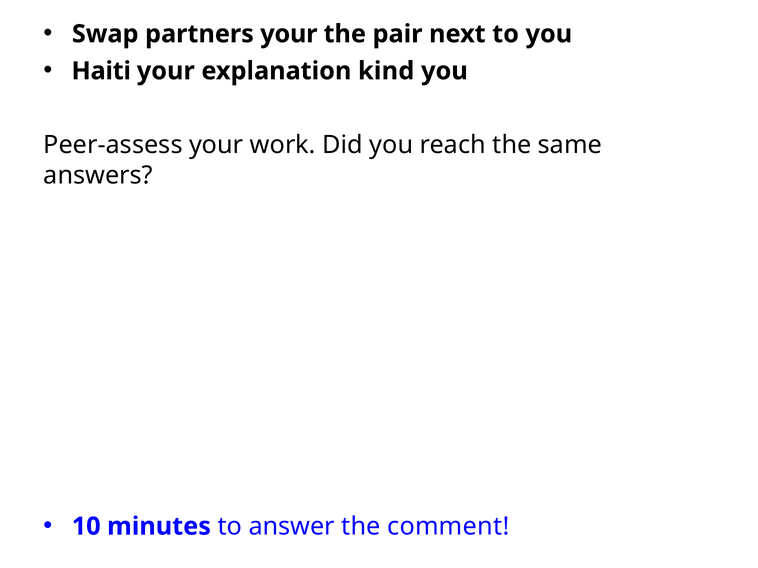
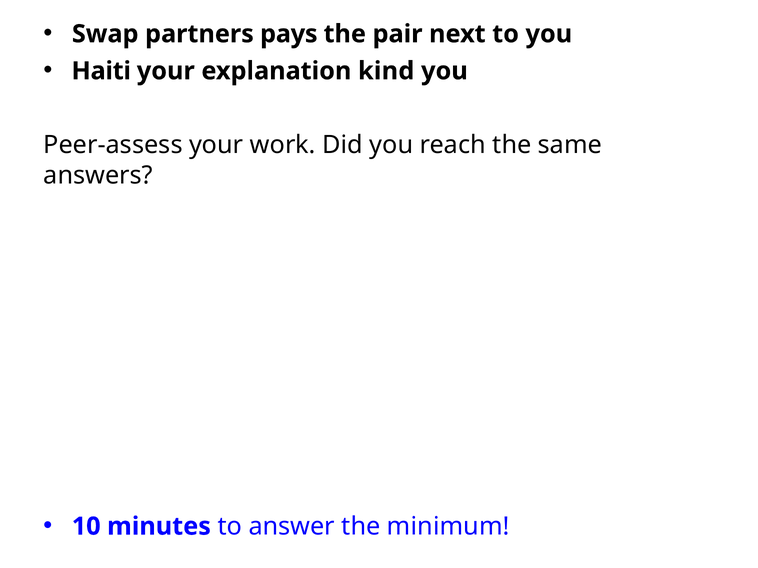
partners your: your -> pays (289, 34)
comment: comment -> minimum (448, 527)
